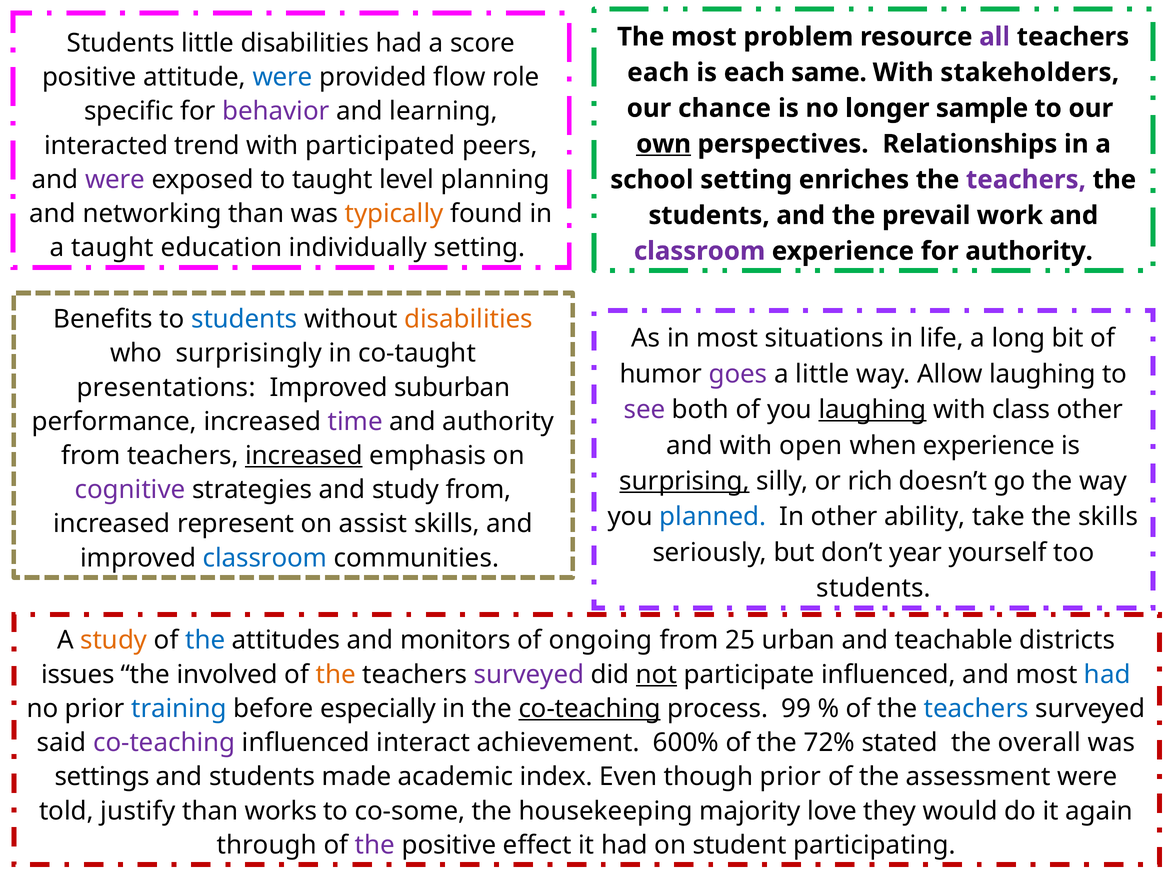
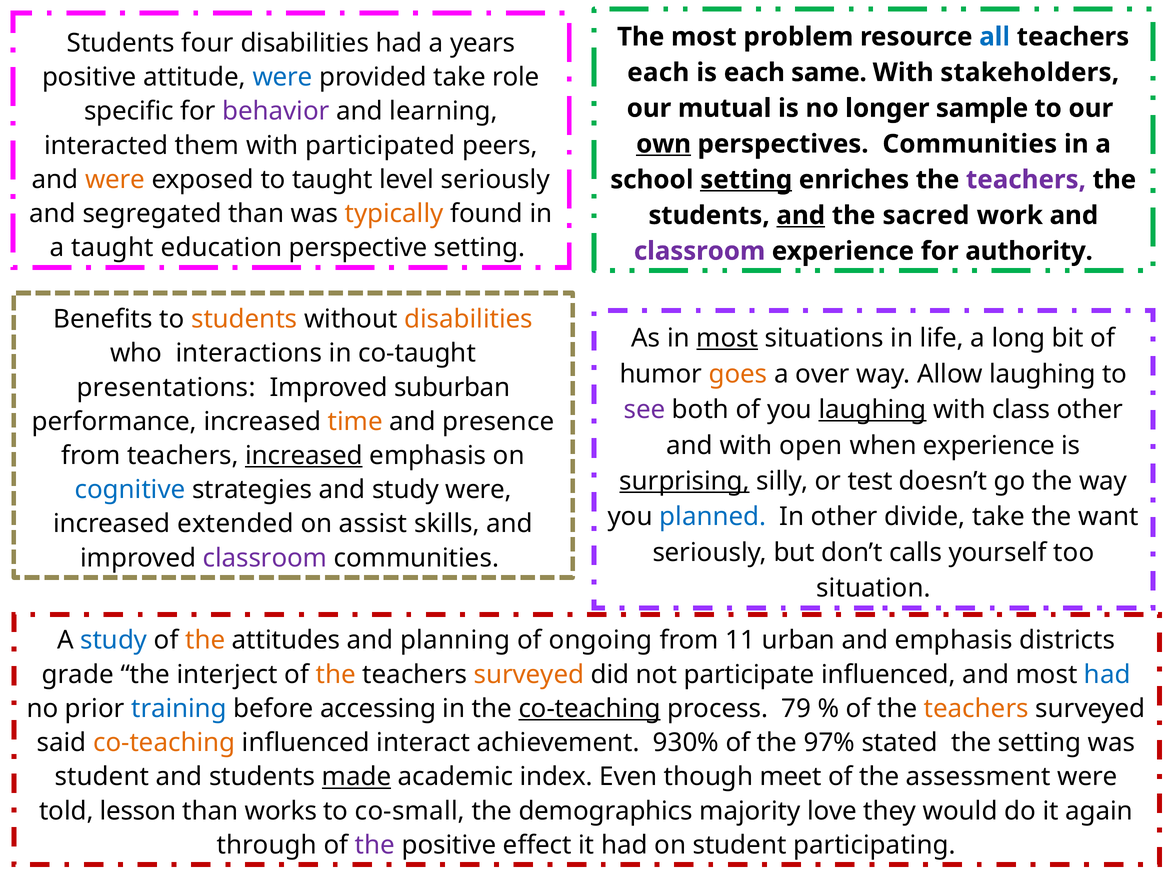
all colour: purple -> blue (995, 37)
Students little: little -> four (207, 43)
score: score -> years (483, 43)
provided flow: flow -> take (460, 77)
chance: chance -> mutual (725, 108)
trend: trend -> them (207, 146)
perspectives Relationships: Relationships -> Communities (970, 144)
were colour: purple -> orange (115, 180)
level planning: planning -> seriously (495, 180)
setting underline: none -> present (746, 180)
networking: networking -> segregated (152, 214)
and underline: none -> present (801, 216)
prevail: prevail -> sacred (926, 216)
individually: individually -> perspective (358, 248)
students colour: blue -> orange (244, 319)
most underline: none -> present (727, 338)
surprisingly: surprisingly -> interactions (249, 354)
goes colour: purple -> orange (738, 374)
a little: little -> over (823, 374)
time colour: purple -> orange (355, 422)
and authority: authority -> presence (498, 422)
rich: rich -> test (870, 481)
cognitive colour: purple -> blue (130, 490)
study from: from -> were (479, 490)
ability: ability -> divide (925, 517)
the skills: skills -> want (1108, 517)
represent: represent -> extended (235, 524)
year: year -> calls (916, 553)
classroom colour: blue -> purple (265, 558)
students: students -> situation (874, 589)
study colour: orange -> blue (114, 641)
the colour: blue -> orange (205, 641)
monitors: monitors -> planning (455, 641)
25: 25 -> 11 (740, 641)
and teachable: teachable -> emphasis (954, 641)
issues: issues -> grade (78, 675)
involved: involved -> interject (227, 675)
surveyed colour: purple -> orange (529, 675)
not underline: present -> none (656, 675)
especially: especially -> accessing (378, 709)
99: 99 -> 79 (796, 709)
teachers colour: blue -> orange (976, 709)
co-teaching colour: purple -> orange (164, 743)
600%: 600% -> 930% (686, 743)
72%: 72% -> 97% (829, 743)
the overall: overall -> setting (1040, 743)
settings: settings -> student (102, 777)
made underline: none -> present (357, 777)
though prior: prior -> meet (791, 777)
justify: justify -> lesson (138, 811)
co-some: co-some -> co-small (410, 811)
housekeeping: housekeeping -> demographics (606, 811)
